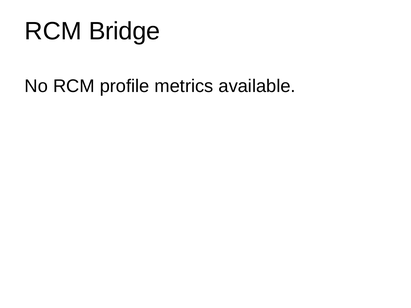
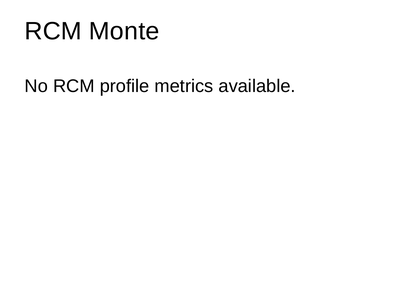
Bridge: Bridge -> Monte (124, 31)
